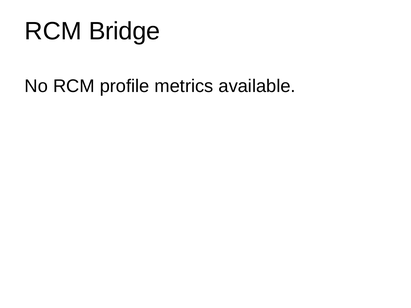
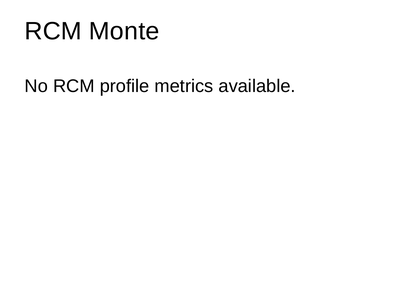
Bridge: Bridge -> Monte (124, 31)
